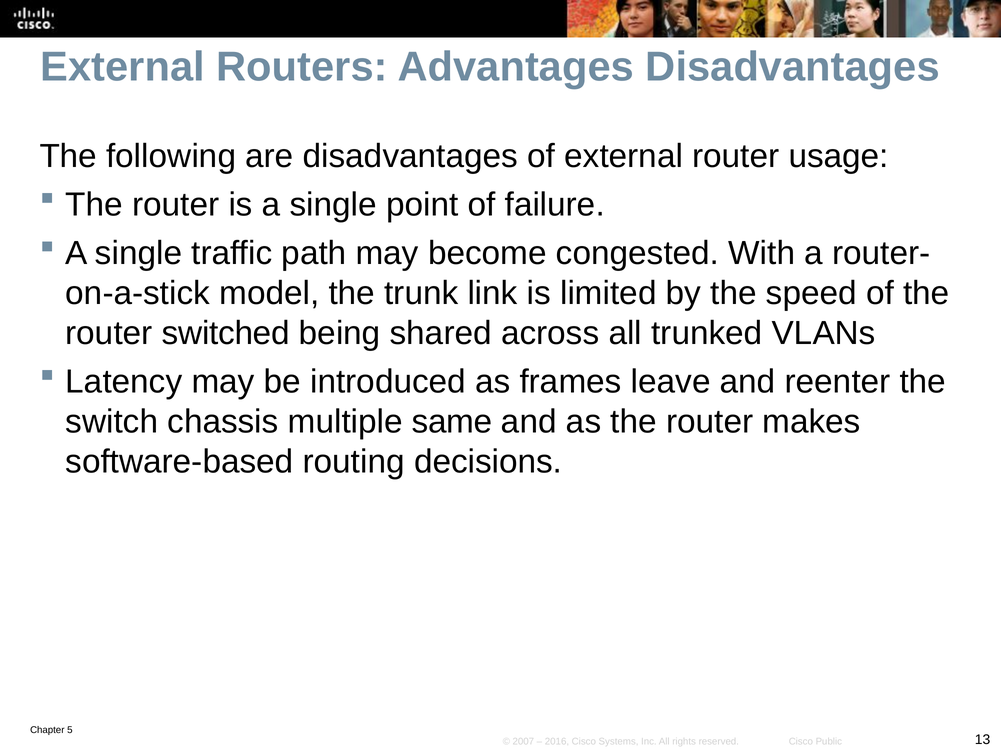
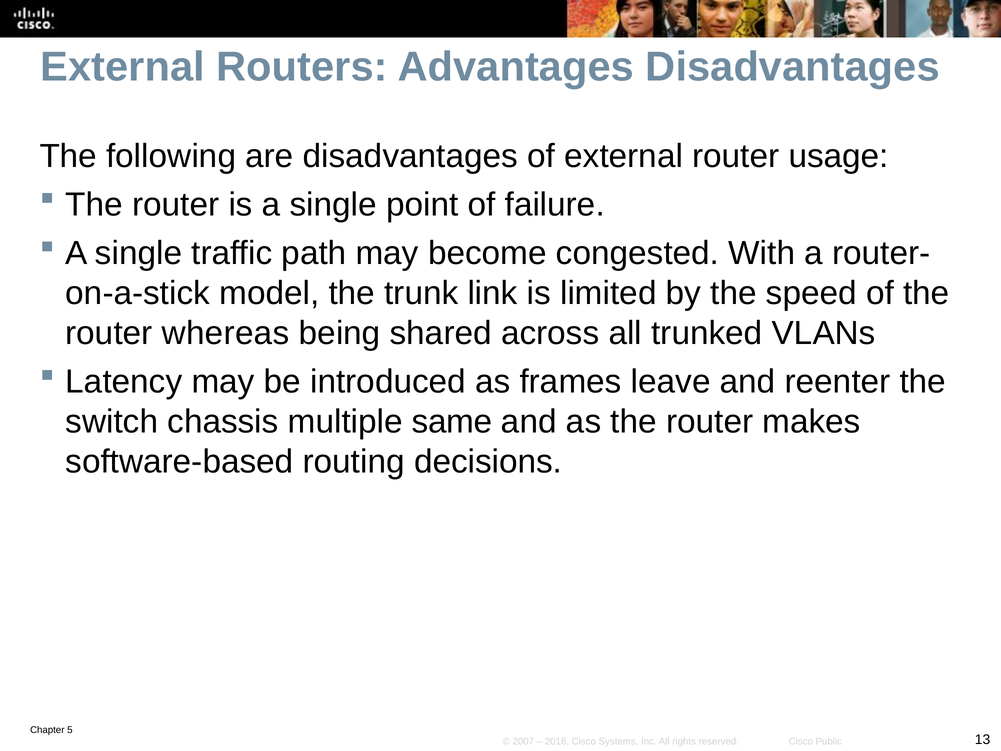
switched: switched -> whereas (226, 333)
